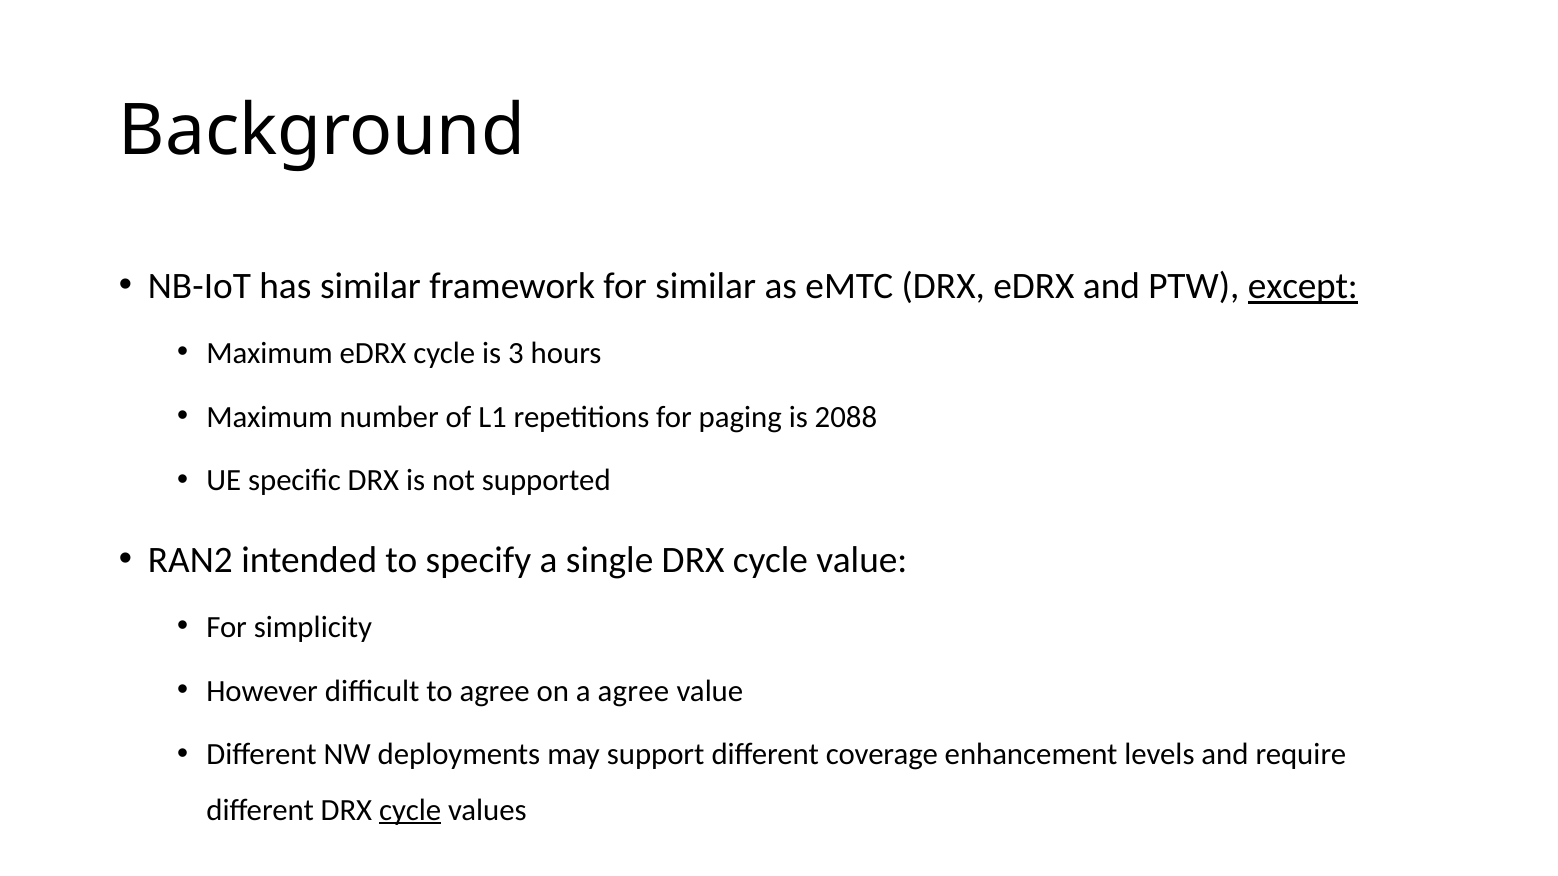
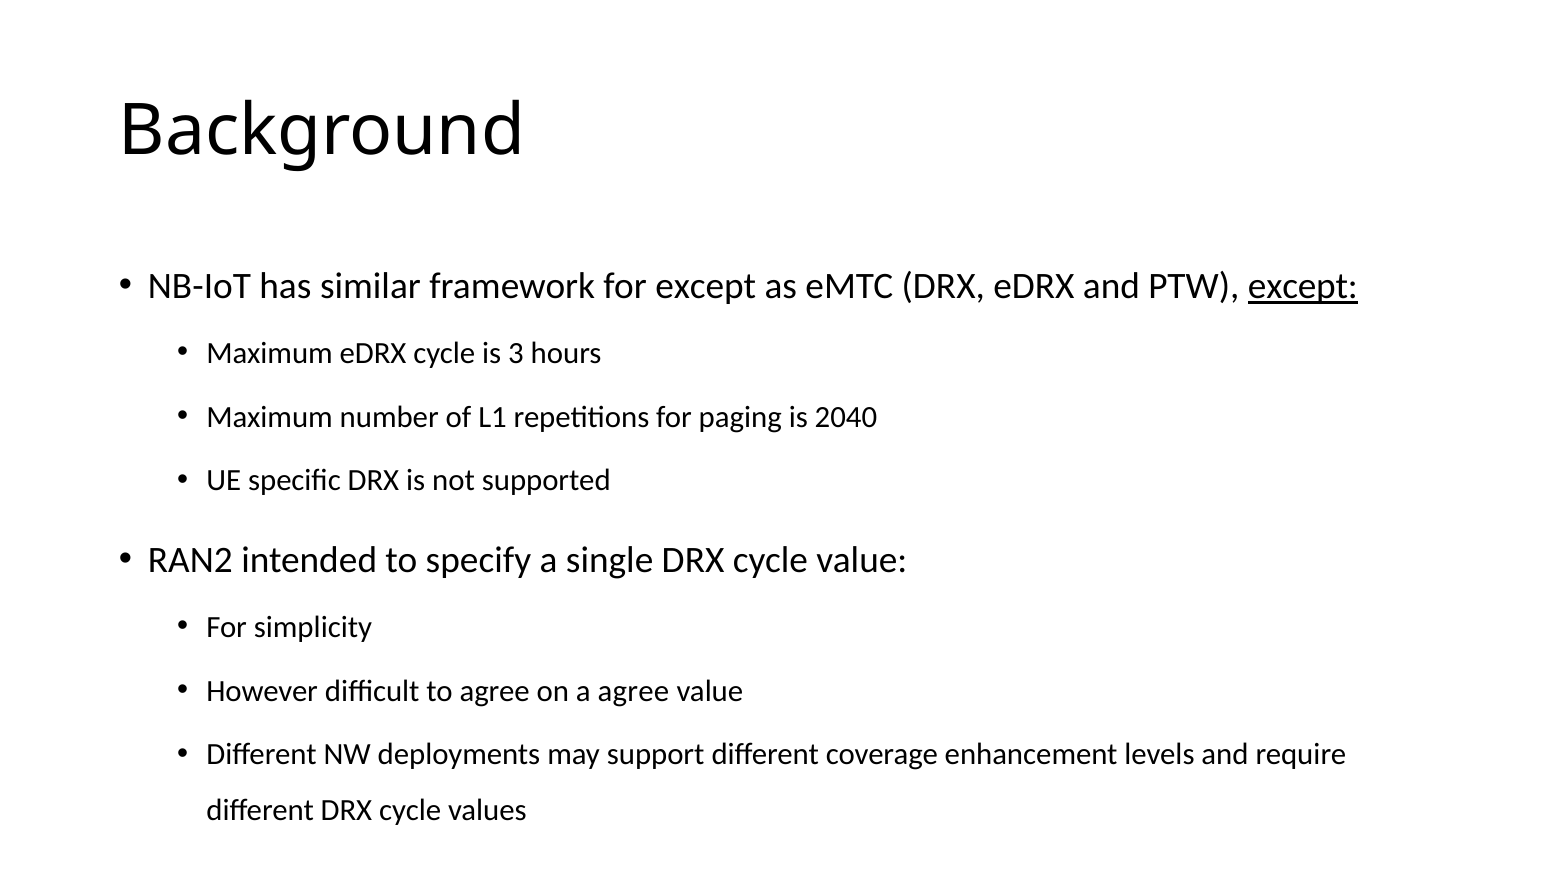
for similar: similar -> except (706, 286)
2088: 2088 -> 2040 (846, 417)
cycle underline: present -> none (410, 810)
